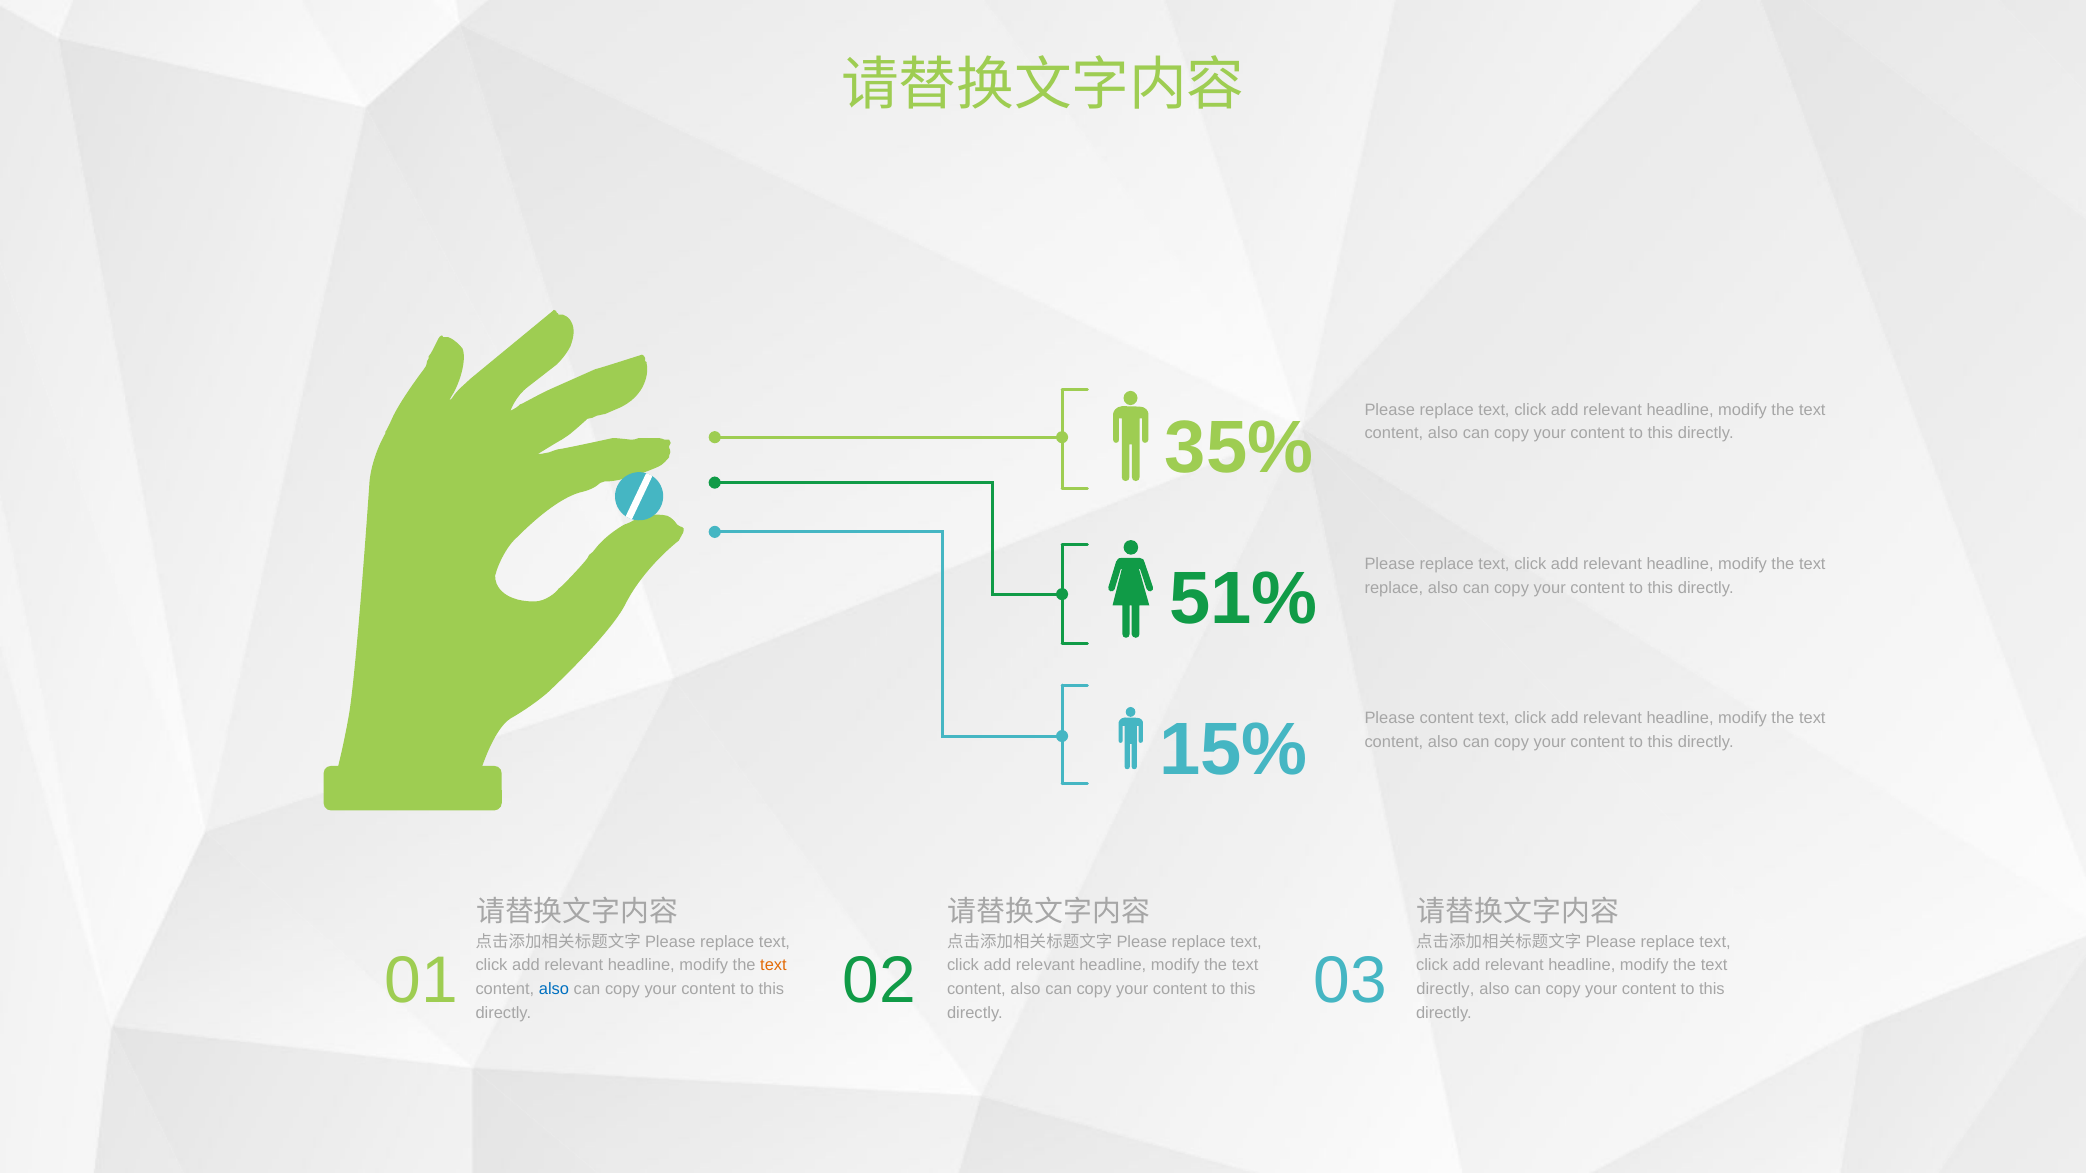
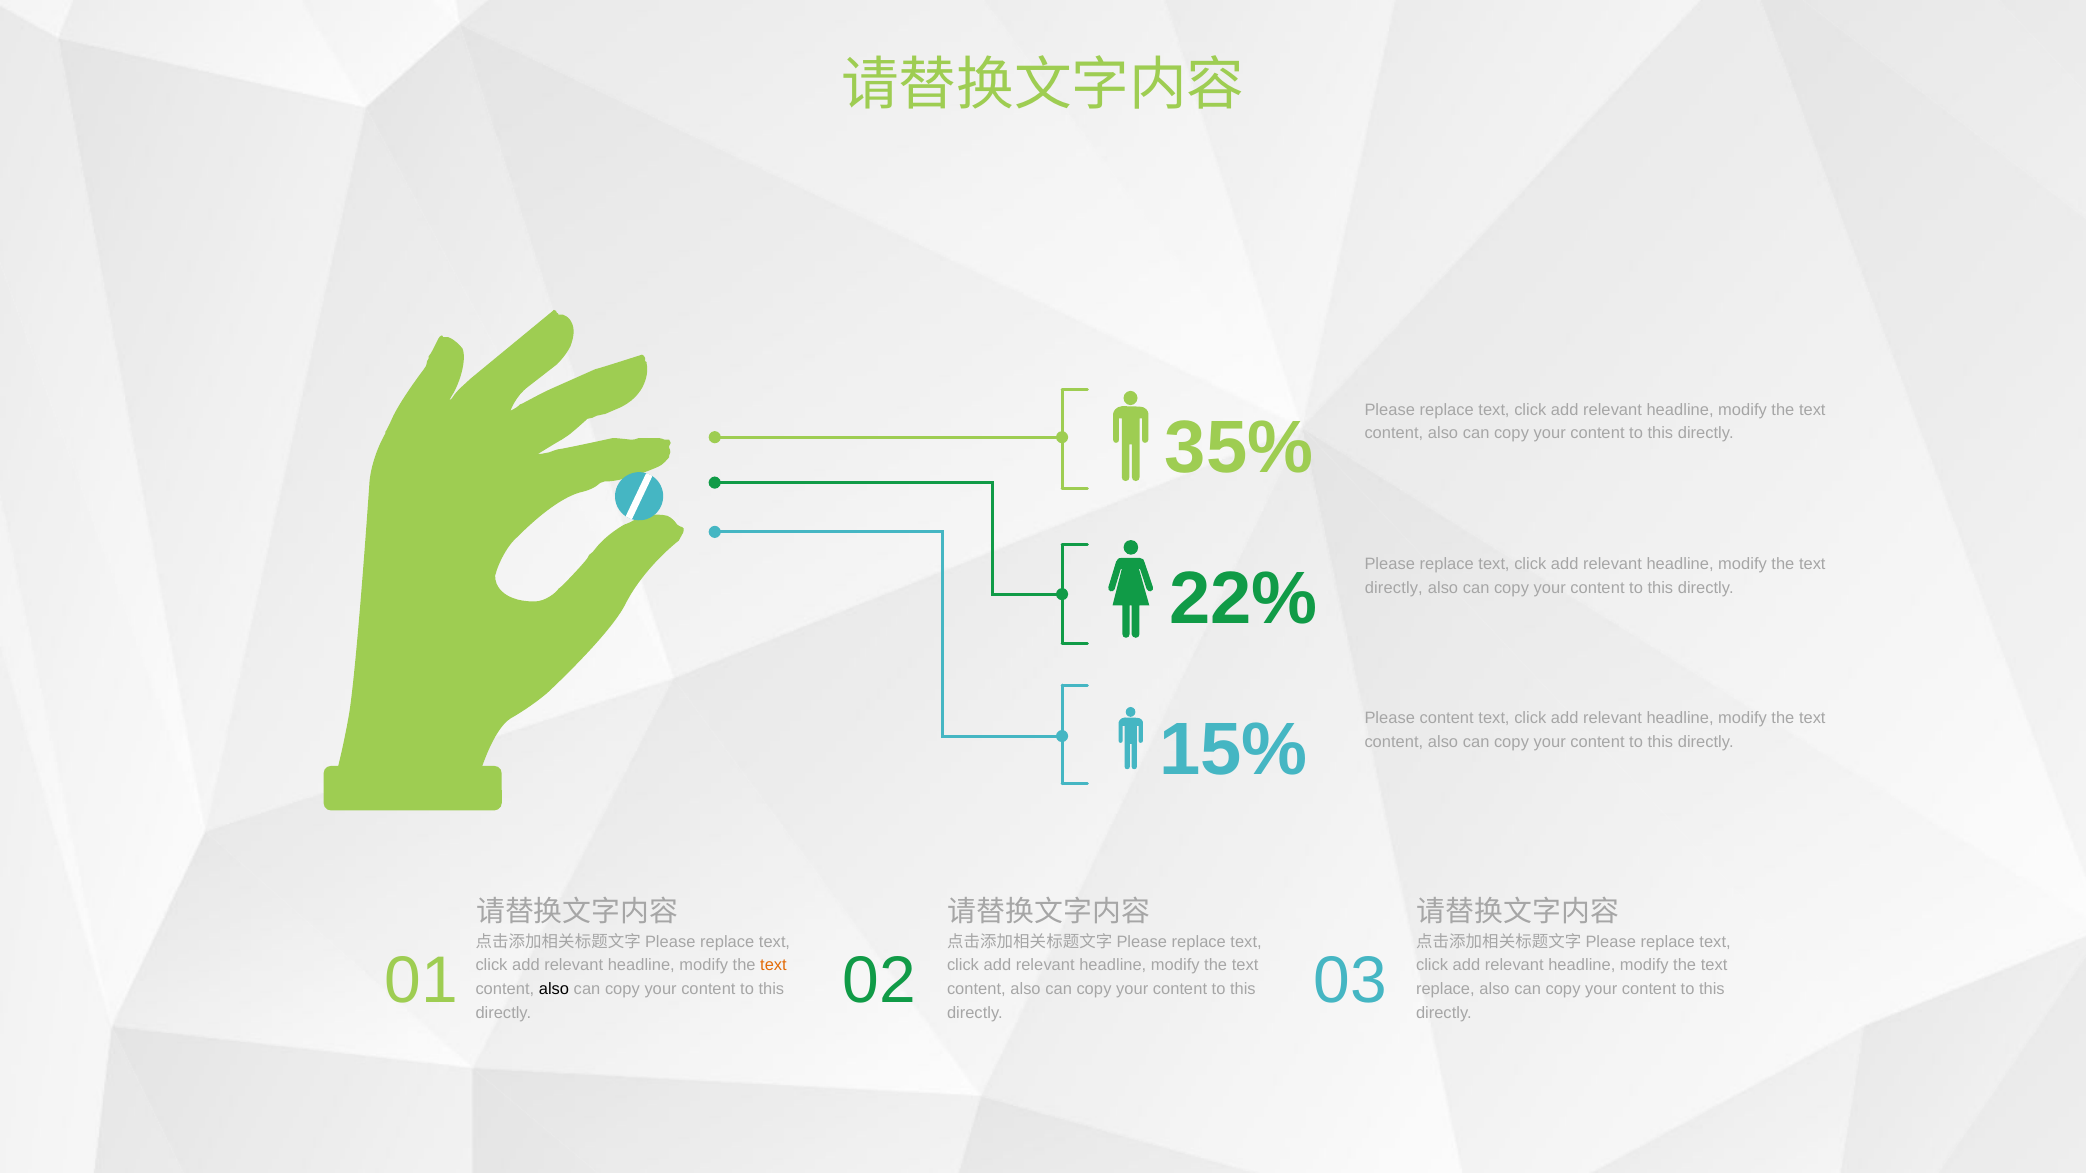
51%: 51% -> 22% (1243, 599)
replace: replace -> directly (1394, 588)
also colour: blue -> black (554, 989)
directly: directly -> replace (1445, 989)
